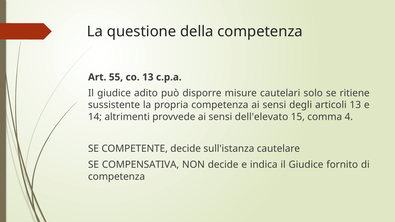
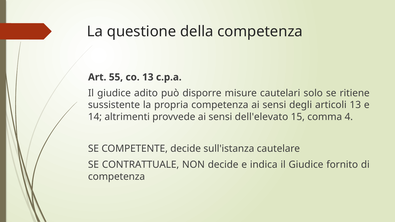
COMPENSATIVA: COMPENSATIVA -> CONTRATTUALE (141, 165)
